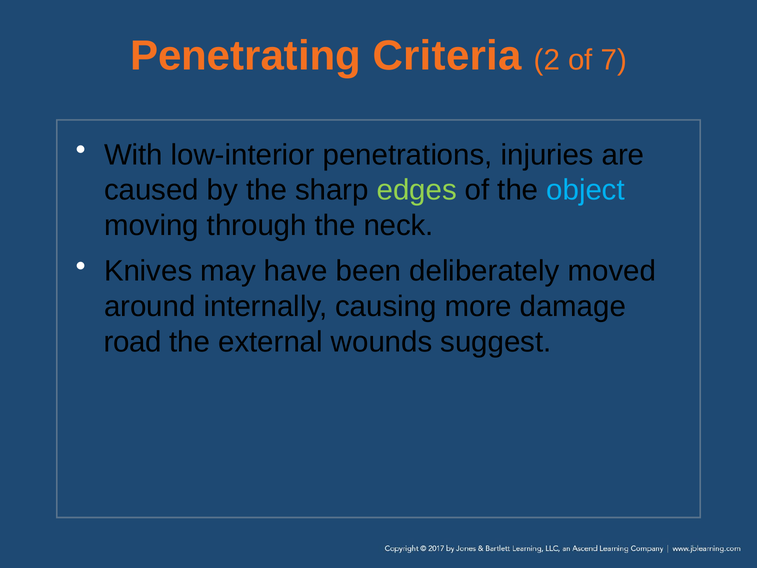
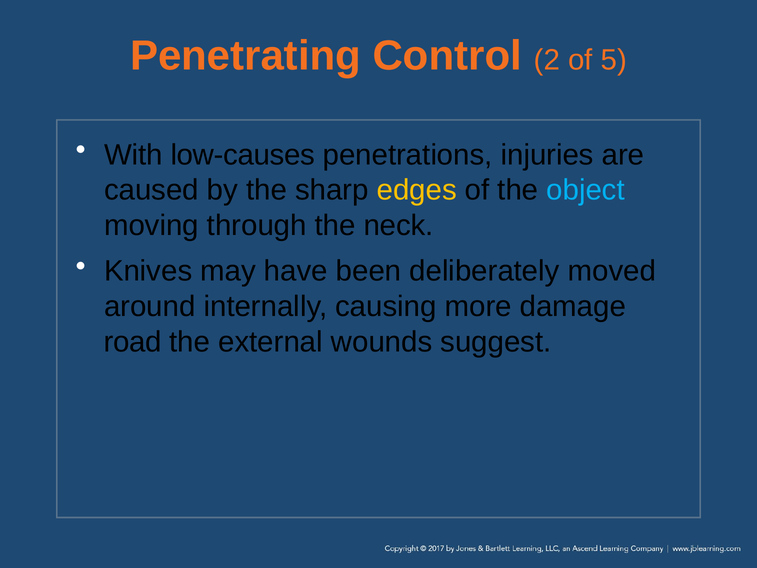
Criteria: Criteria -> Control (447, 56)
7: 7 -> 5 (614, 60)
low-interior: low-interior -> low-causes (243, 155)
edges colour: light green -> yellow (417, 190)
